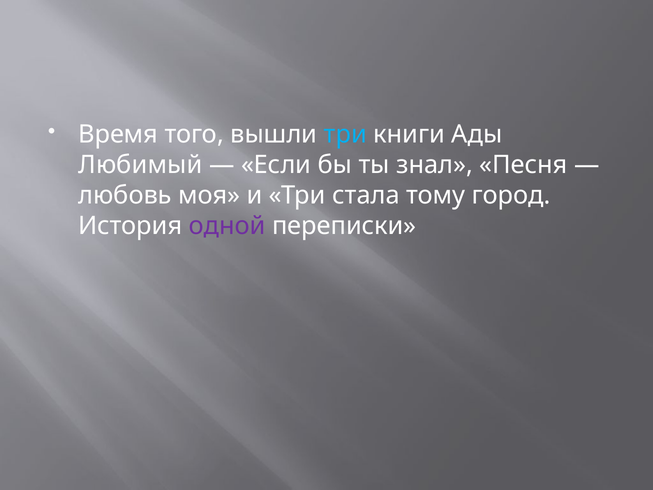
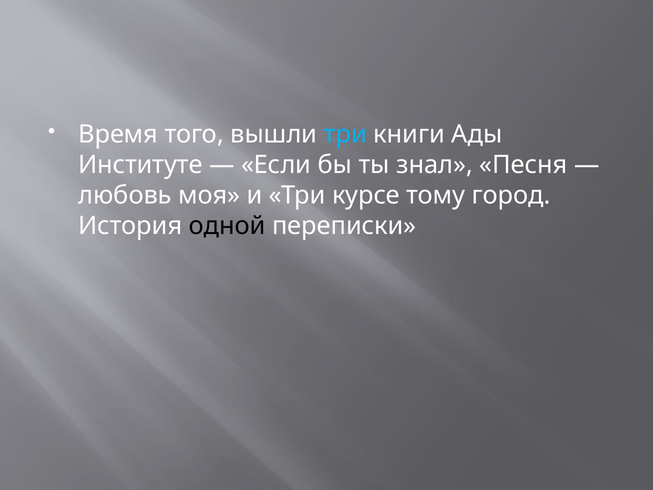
Любимый: Любимый -> Институте (140, 165)
стала: стала -> курсе (366, 195)
одной colour: purple -> black (227, 226)
